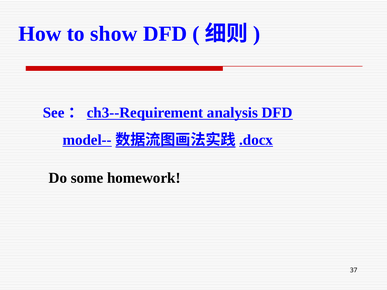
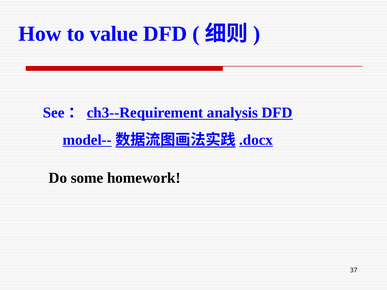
show: show -> value (114, 34)
